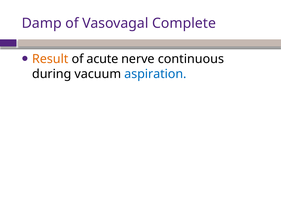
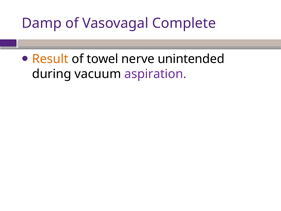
acute: acute -> towel (102, 59)
continuous: continuous -> unintended (191, 59)
aspiration colour: blue -> purple (155, 74)
